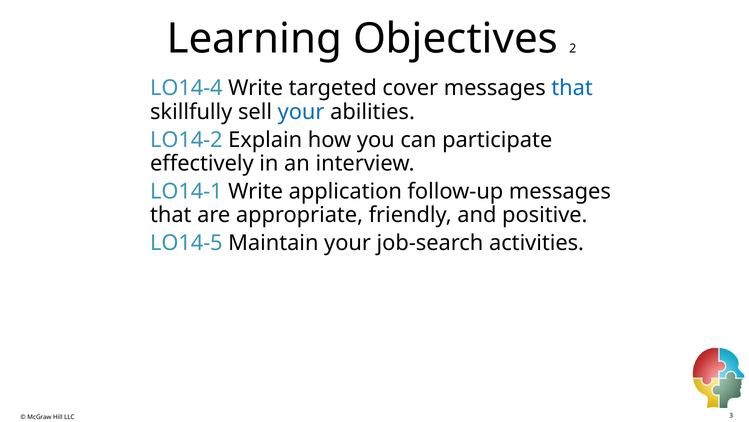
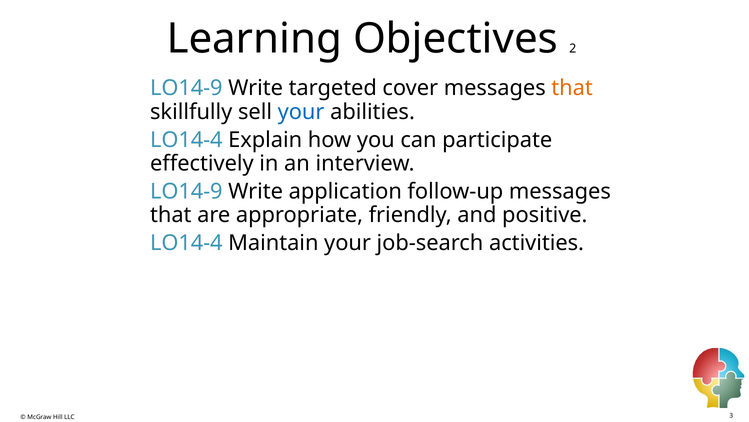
LO14-4: LO14-4 -> LO14-9 (186, 88)
that colour: blue -> orange (572, 88)
LO14-2: LO14-2 -> LO14-4 (186, 140)
LO14-1: LO14-1 -> LO14-9 (186, 191)
LO14-5: LO14-5 -> LO14-4 (186, 243)
